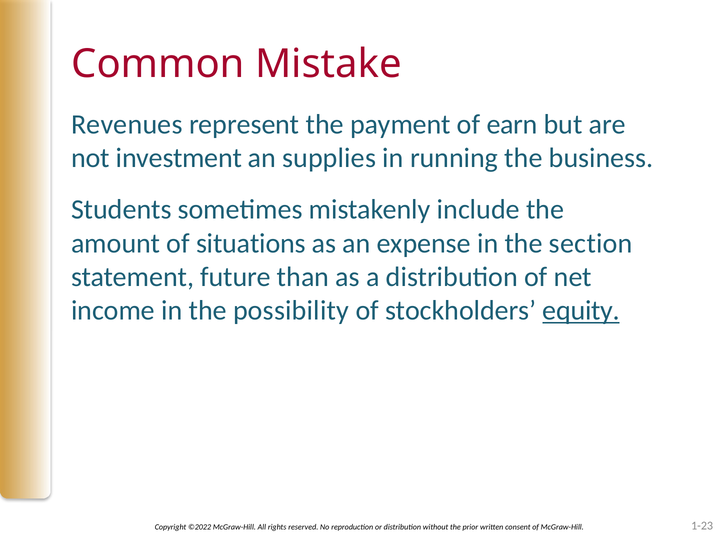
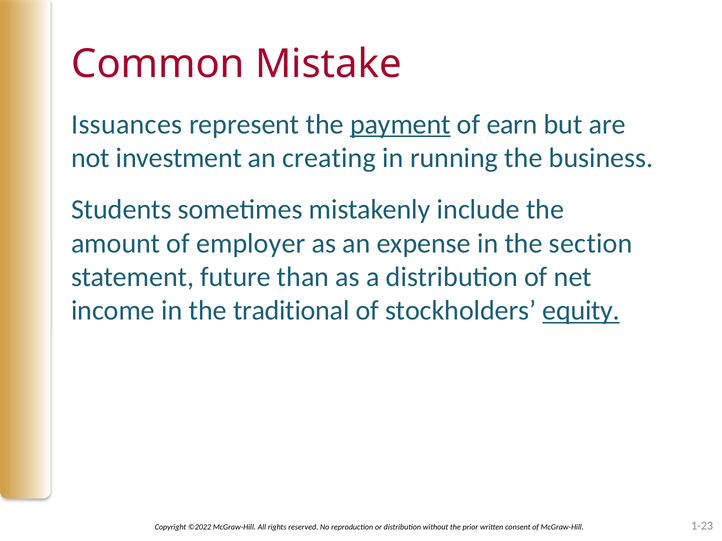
Revenues: Revenues -> Issuances (127, 124)
payment underline: none -> present (400, 124)
supplies: supplies -> creating (329, 158)
situations: situations -> employer (251, 244)
possibility: possibility -> traditional (291, 311)
